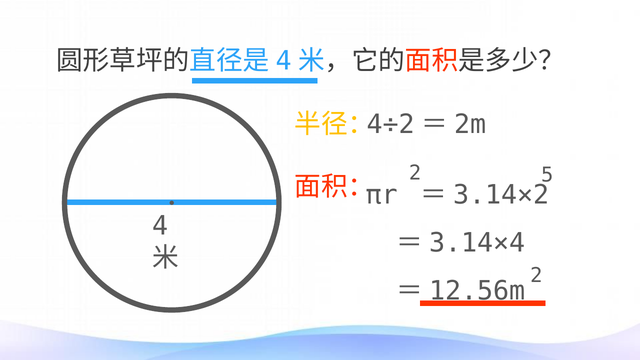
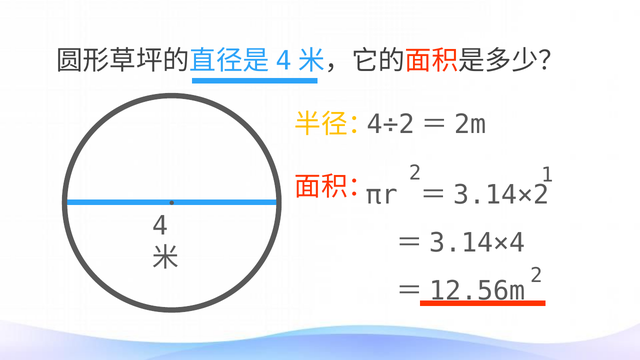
5: 5 -> 1 (547, 175)
